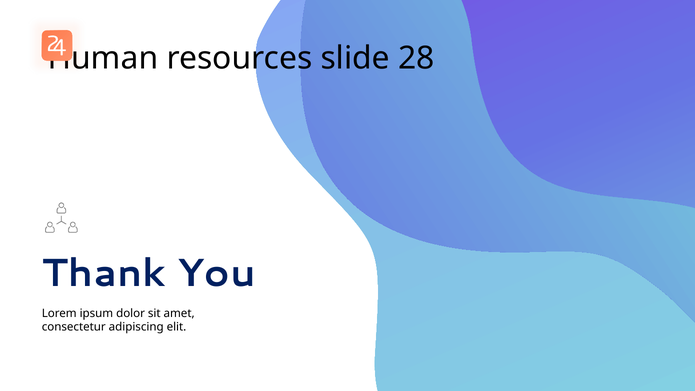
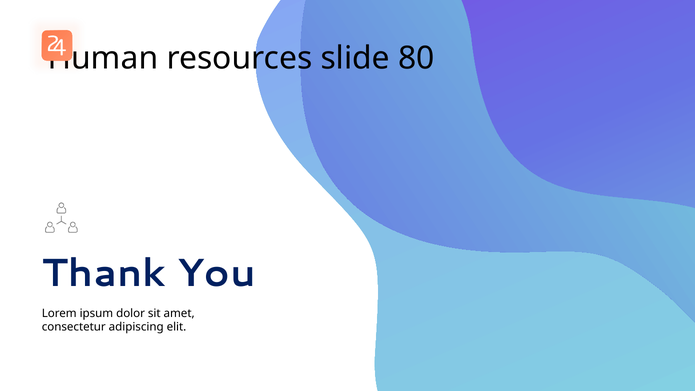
28: 28 -> 80 (416, 58)
